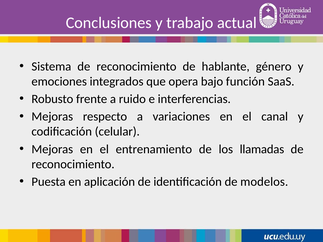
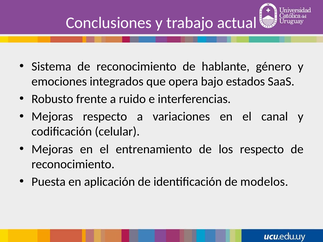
función: función -> estados (245, 82)
los llamadas: llamadas -> respecto (262, 149)
